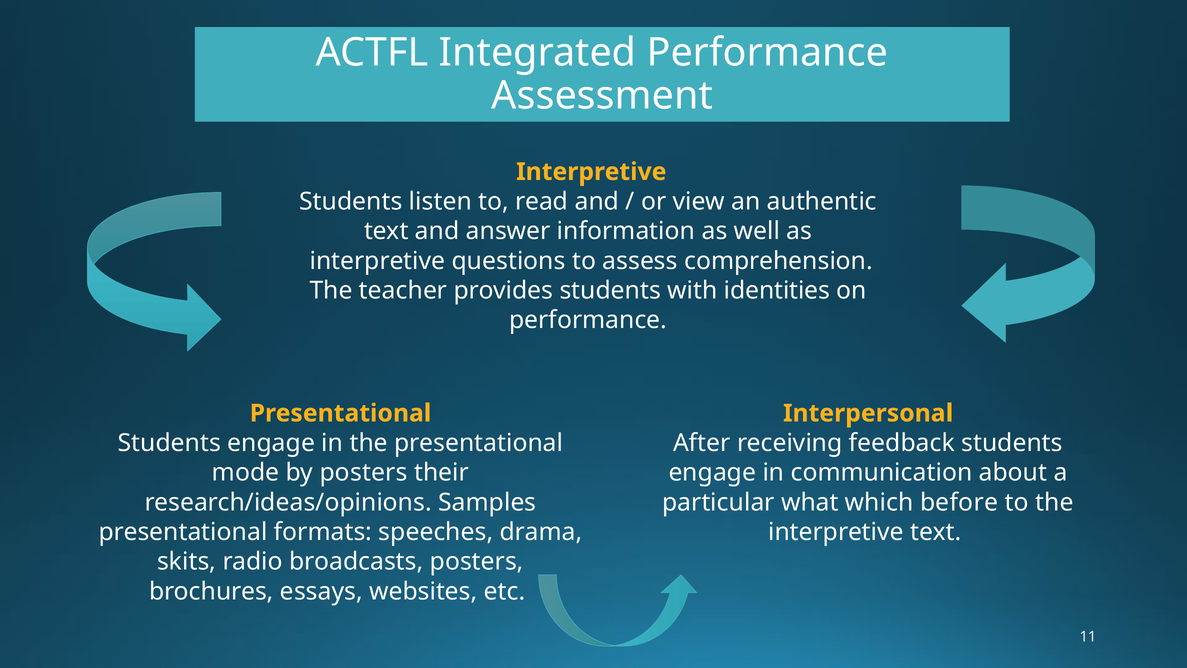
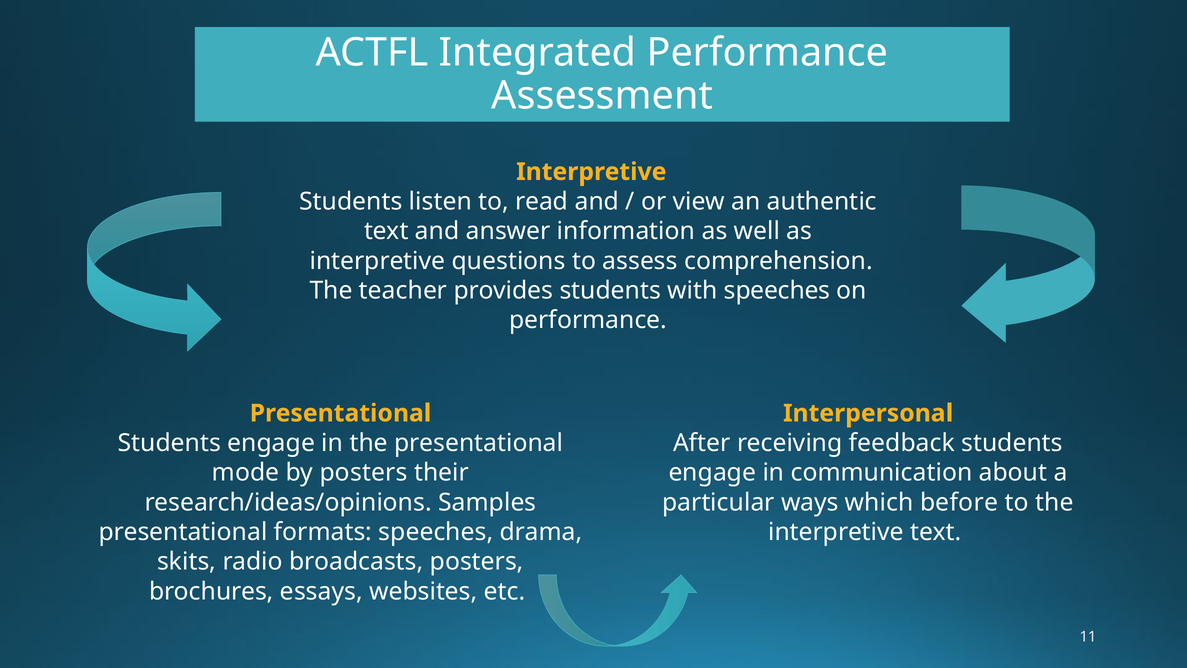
with identities: identities -> speeches (777, 290)
what: what -> ways (810, 502)
